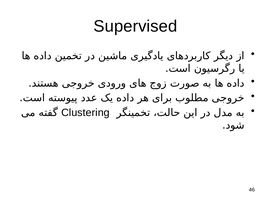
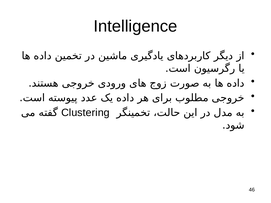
Supervised: Supervised -> Intelligence (135, 26)
